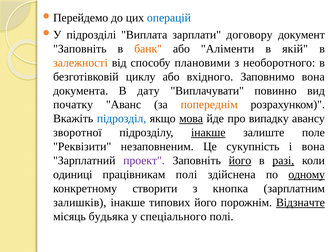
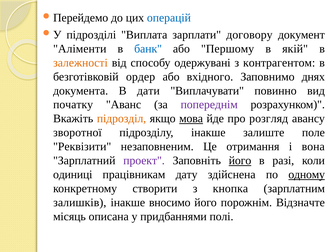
Заповніть: Заповніть -> Аліменти (80, 49)
банк colour: orange -> blue (148, 49)
Аліменти: Аліменти -> Першому (228, 49)
плановими: плановими -> одержувані (202, 63)
необоротного: необоротного -> контрагентом (279, 63)
циклу: циклу -> ордер (141, 77)
Заповнимо вона: вона -> днях (313, 77)
дату: дату -> дати (148, 91)
попереднім colour: orange -> purple (209, 105)
підрозділ colour: blue -> orange (122, 119)
випадку: випадку -> розгляд (269, 119)
інакше underline: present -> none (208, 133)
сукупність: сукупність -> отримання (253, 147)
разі underline: present -> none (283, 161)
працівникам полі: полі -> дату (187, 175)
типових: типових -> вносимо (170, 203)
Відзначте underline: present -> none (300, 203)
будьяка: будьяка -> описана (109, 217)
спеціального: спеціального -> придбаннями (174, 217)
